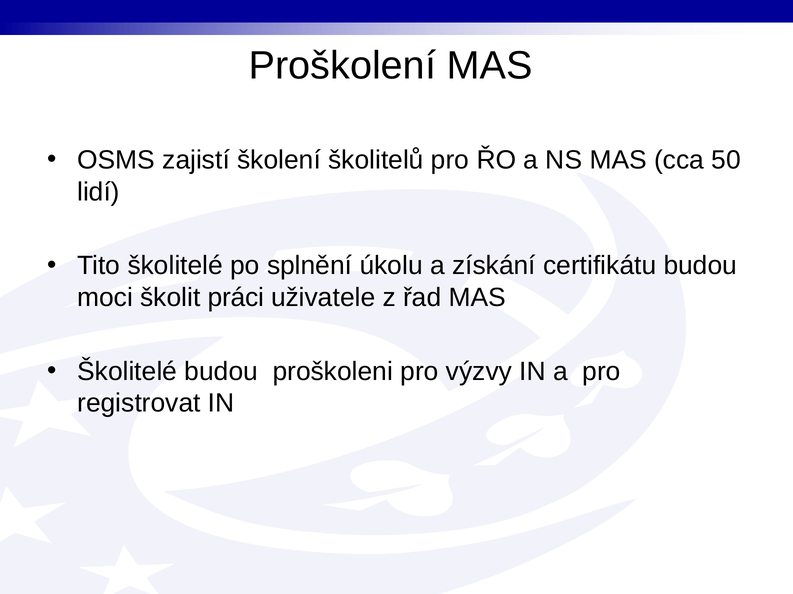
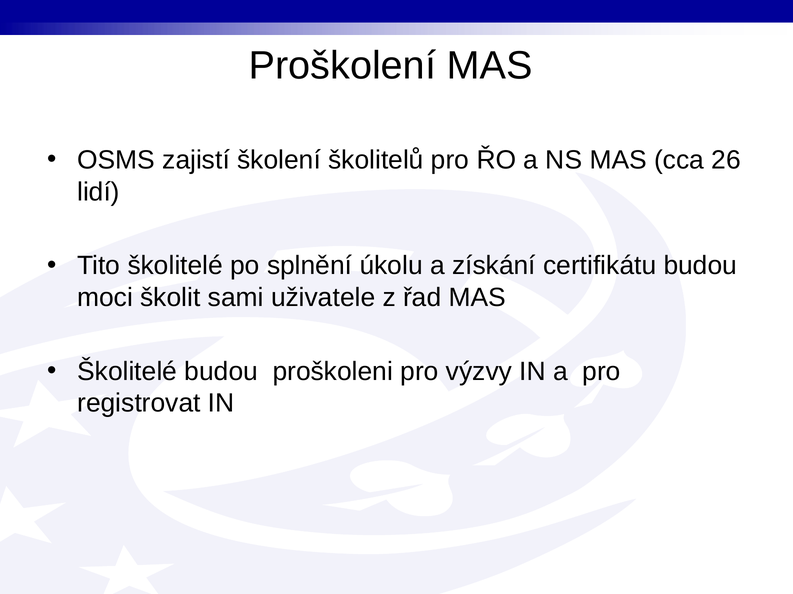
50: 50 -> 26 (726, 160)
práci: práci -> sami (236, 298)
